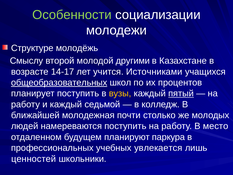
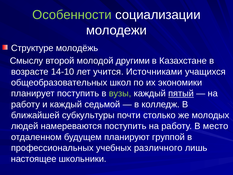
14-17: 14-17 -> 14-10 (63, 72)
общеобразовательных underline: present -> none (59, 82)
процентов: процентов -> экономики (180, 82)
вузы colour: yellow -> light green (120, 93)
молодежная: молодежная -> субкультуры (88, 115)
паркура: паркура -> группой (168, 137)
увлекается: увлекается -> различного (158, 148)
ценностей: ценностей -> настоящее (34, 159)
